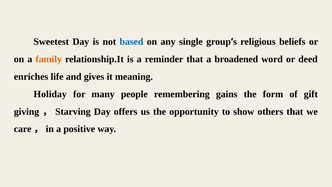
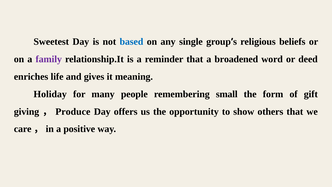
family colour: orange -> purple (49, 59)
gains: gains -> small (227, 94)
Starving: Starving -> Produce (73, 111)
